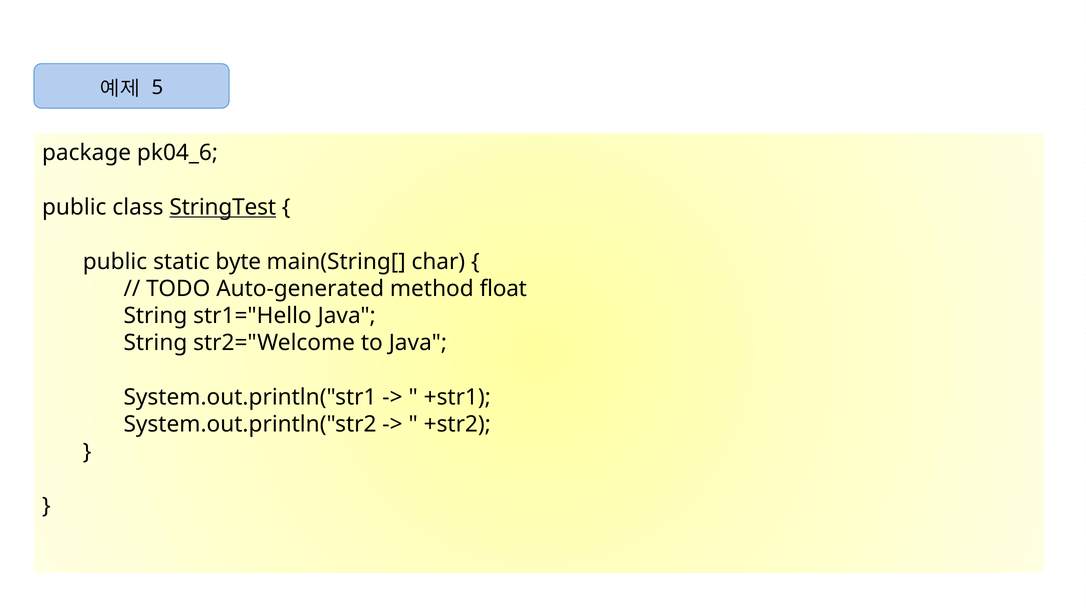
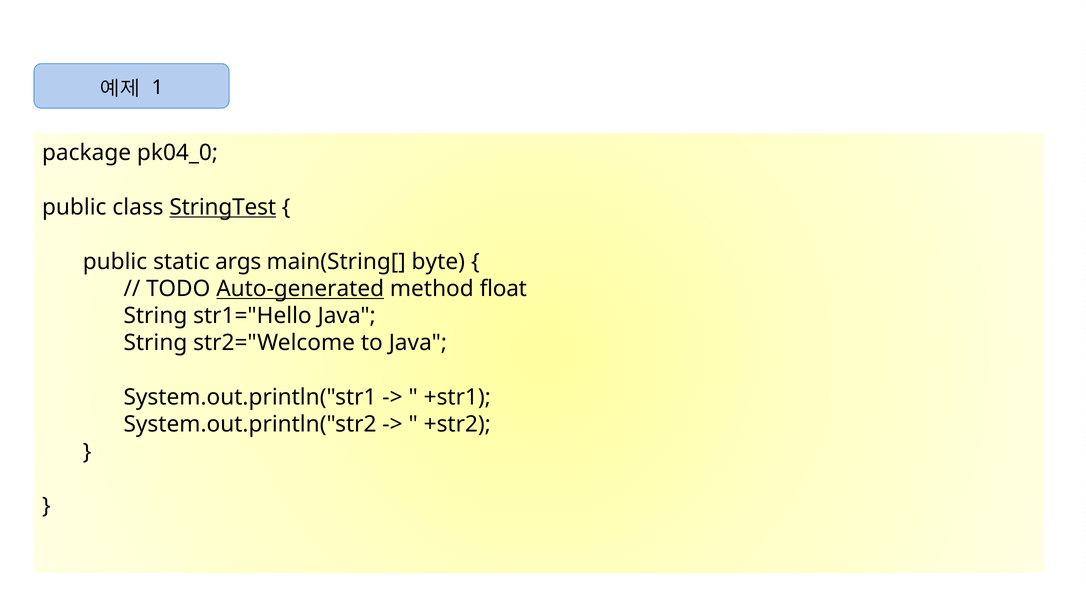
5: 5 -> 1 (157, 87)
pk04_6: pk04_6 -> pk04_0 (177, 153)
byte: byte -> args (238, 261)
char: char -> byte (438, 261)
Auto-generated underline: none -> present (300, 289)
